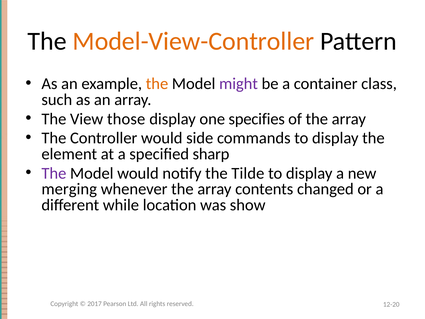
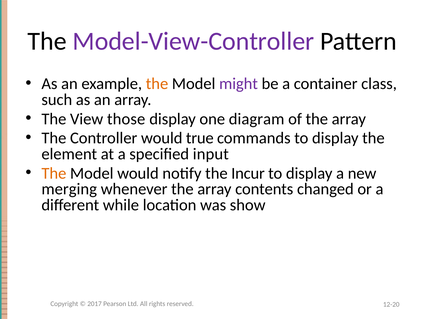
Model-View-Controller colour: orange -> purple (193, 41)
specifies: specifies -> diagram (257, 119)
side: side -> true (200, 138)
sharp: sharp -> input (211, 154)
The colour: purple -> orange (54, 173)
Tilde: Tilde -> Incur (248, 173)
